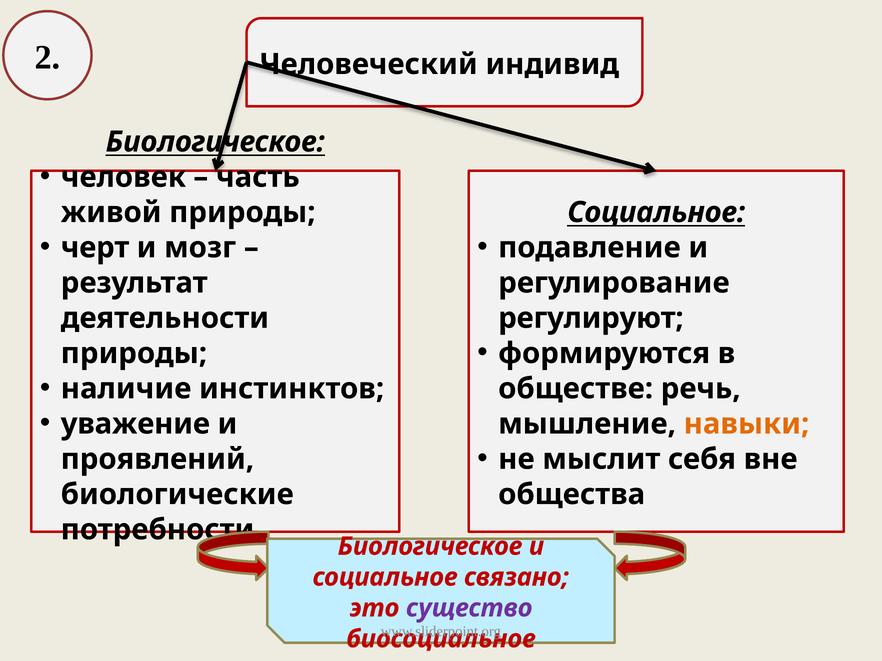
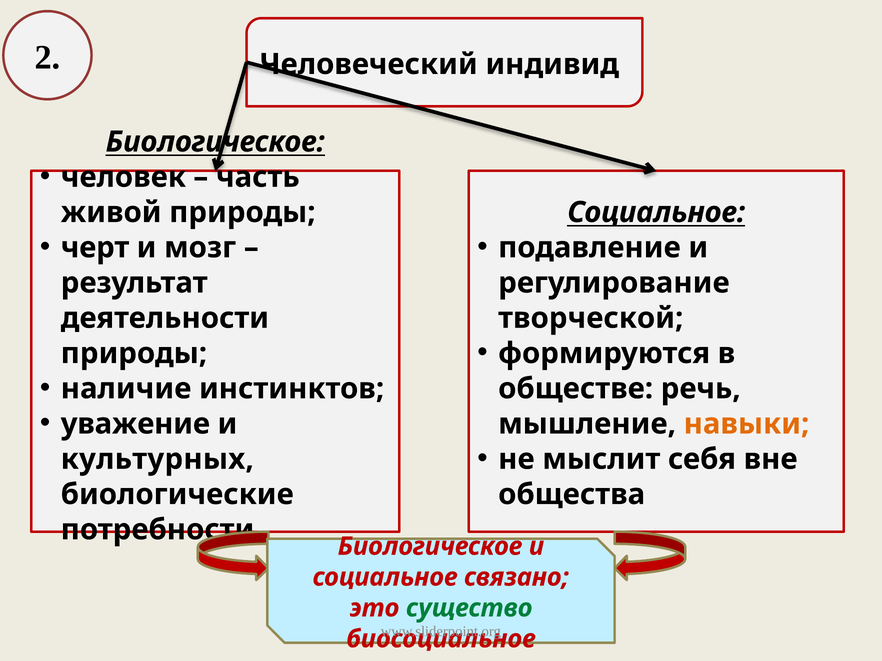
регулируют: регулируют -> творческой (591, 318)
проявлений: проявлений -> культурных (157, 459)
существо colour: purple -> green (469, 608)
